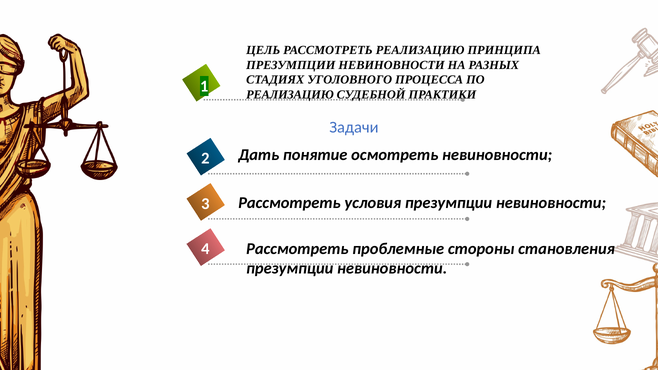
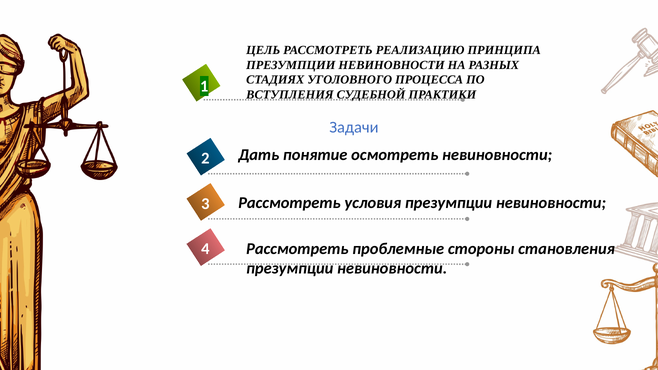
РЕАЛИЗАЦИЮ: РЕАЛИЗАЦИЮ -> ВСТУПЛЕНИЯ (290, 95)
